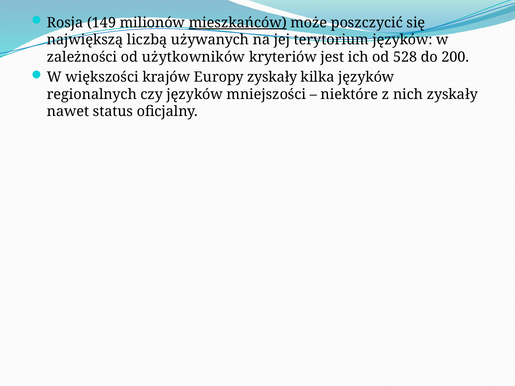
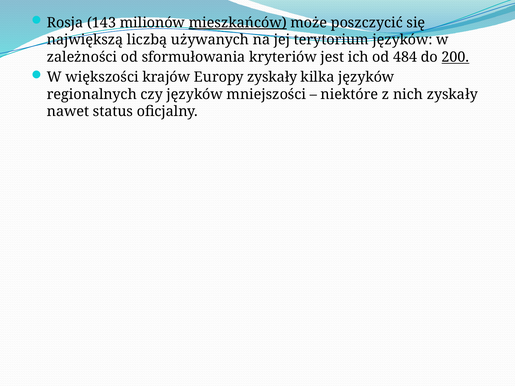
149: 149 -> 143 (102, 23)
użytkowników: użytkowników -> sformułowania (194, 57)
528: 528 -> 484 (405, 57)
200 underline: none -> present (455, 57)
